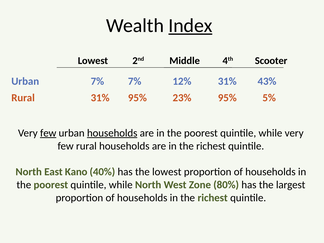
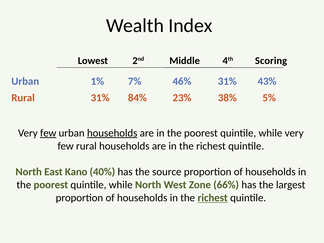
Index underline: present -> none (190, 26)
Scooter: Scooter -> Scoring (271, 61)
Urban 7%: 7% -> 1% (97, 81)
12%: 12% -> 46% (182, 81)
31% 95%: 95% -> 84% (137, 98)
23% 95%: 95% -> 38% (227, 98)
the lowest: lowest -> source (167, 172)
80%: 80% -> 66% (226, 185)
richest underline: none -> present (213, 198)
